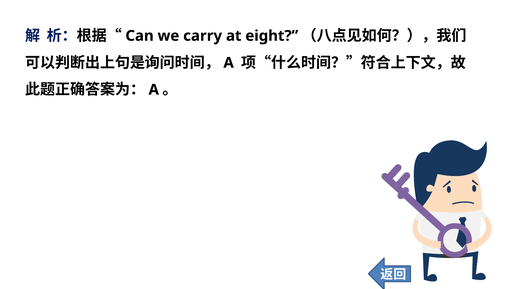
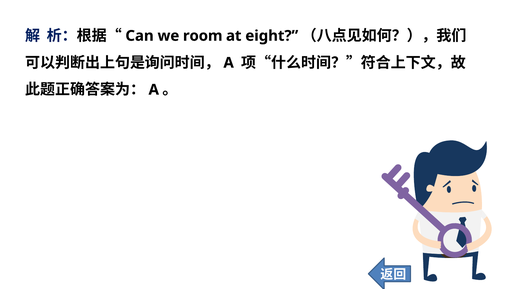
carry: carry -> room (203, 36)
